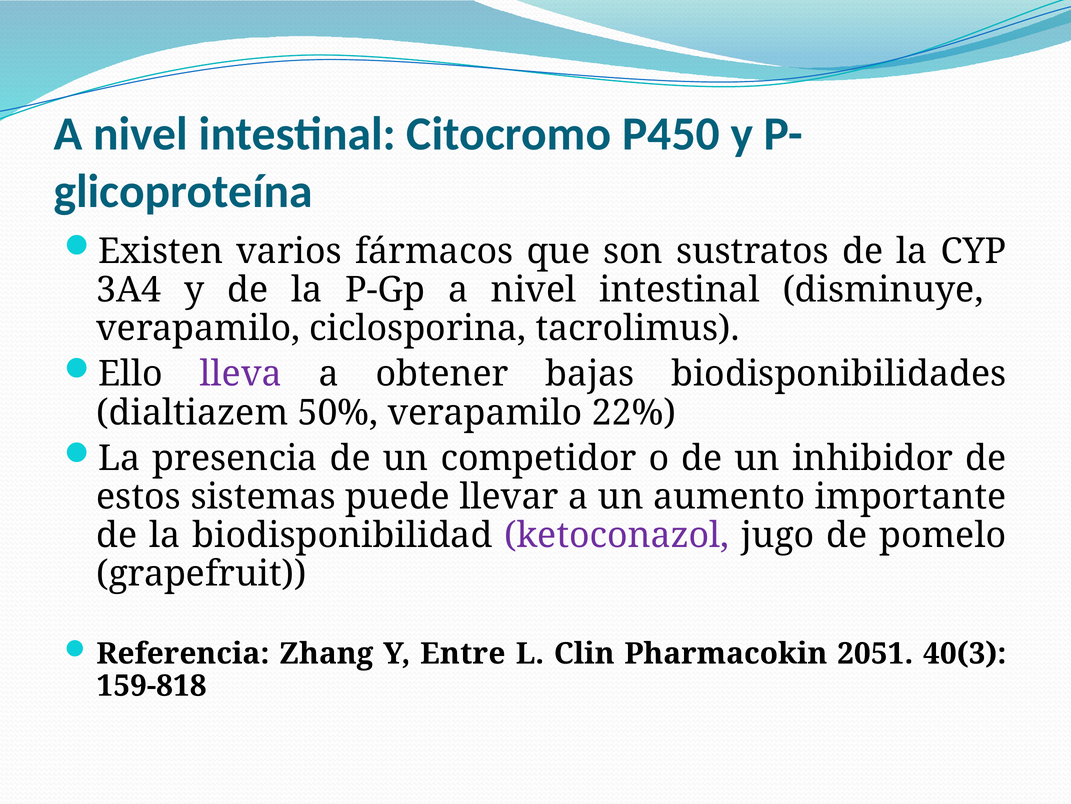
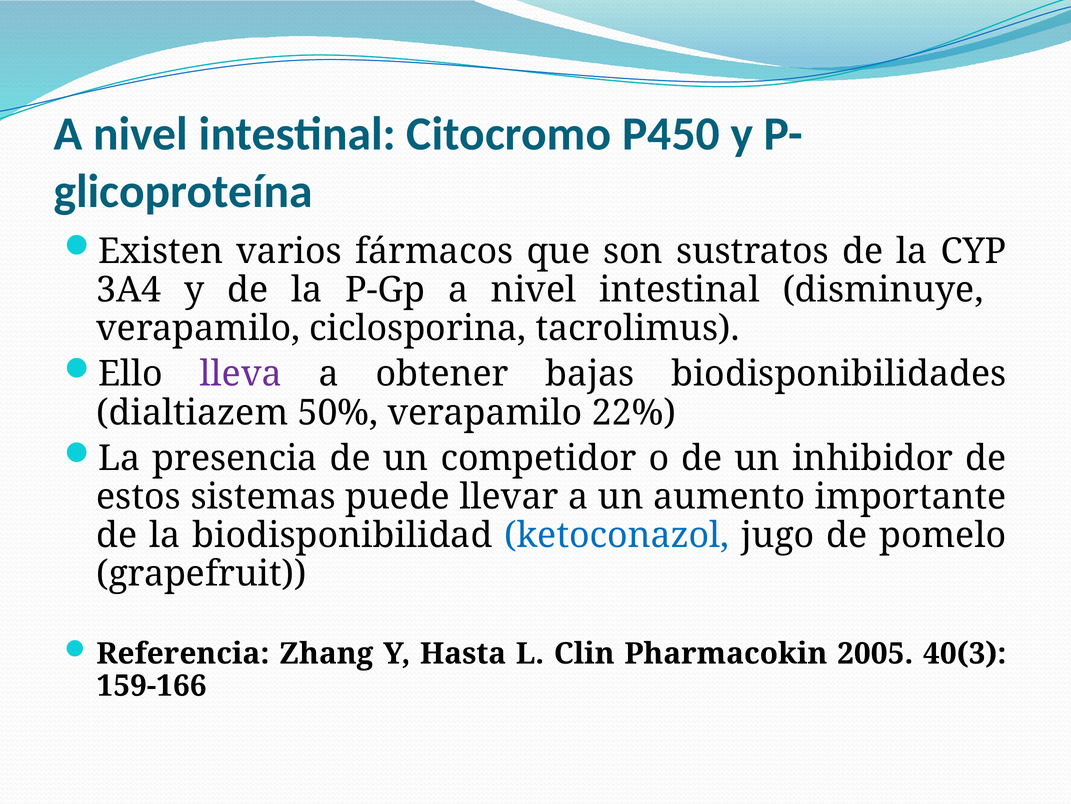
ketoconazol colour: purple -> blue (617, 535)
Entre: Entre -> Hasta (463, 653)
2051: 2051 -> 2005 (875, 653)
159-818: 159-818 -> 159-166 (151, 685)
